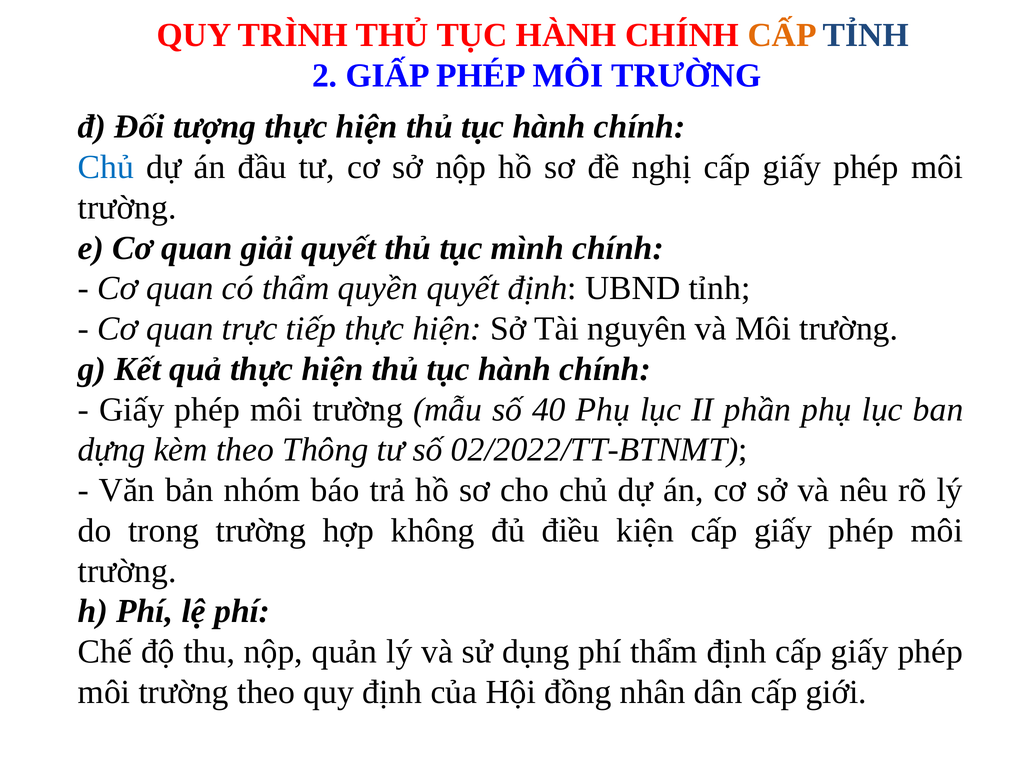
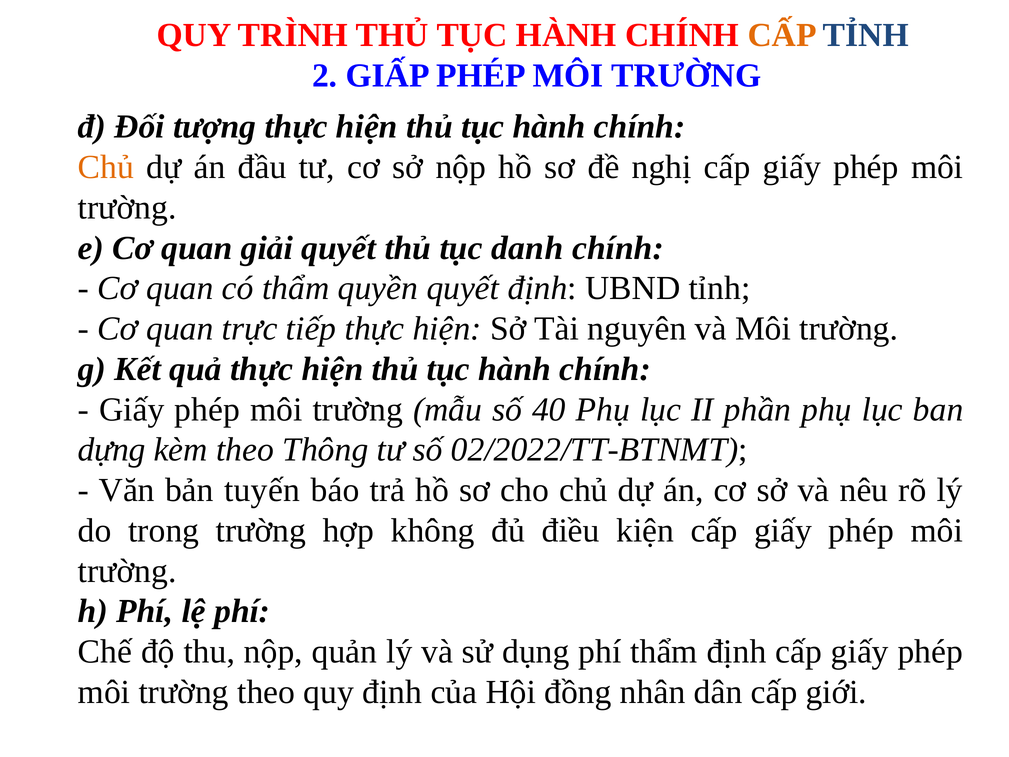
Chủ colour: blue -> orange (106, 167)
mình: mình -> danh (527, 248)
nhóm: nhóm -> tuyến (262, 490)
